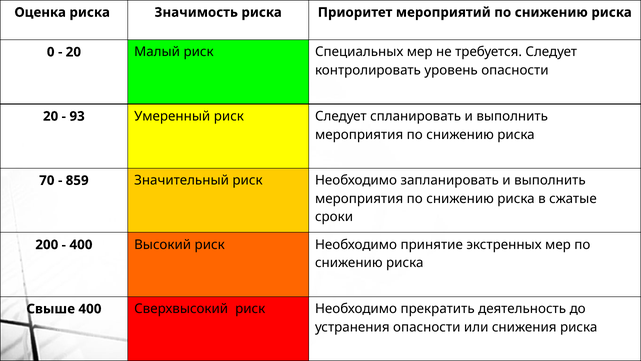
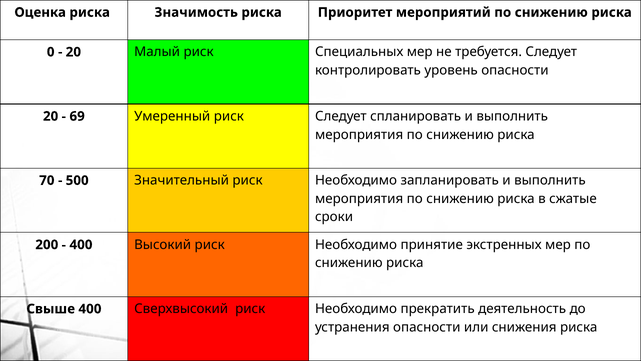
93: 93 -> 69 (77, 116)
859: 859 -> 500 (77, 180)
